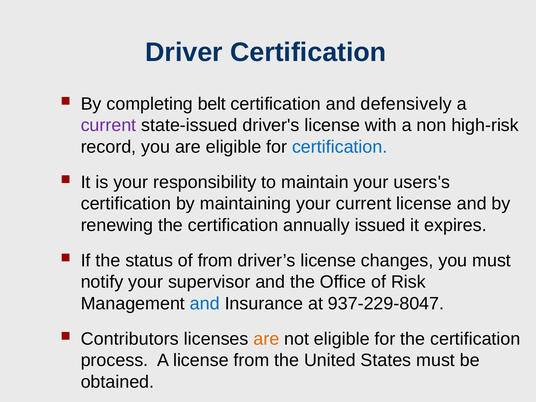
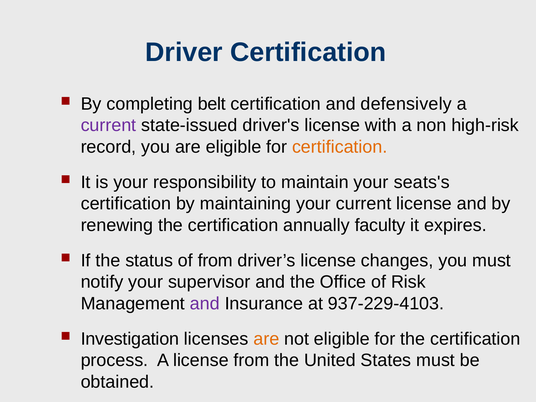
certification colour: blue -> orange (340, 147)
users's: users's -> seats's (422, 182)
issued: issued -> faculty (380, 225)
and colour: blue -> purple (205, 304)
937-229-8047: 937-229-8047 -> 937-229-4103 (386, 304)
Contributors: Contributors -> Investigation (130, 339)
